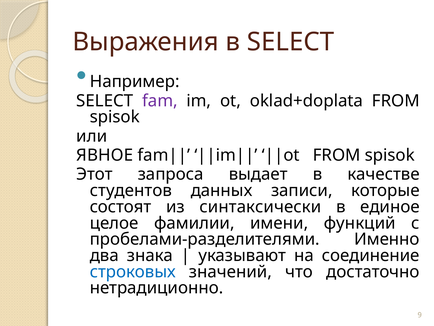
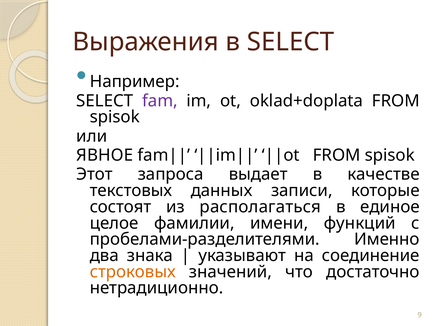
студентов: студентов -> текстовых (131, 190)
синтаксически: синтаксически -> располагаться (260, 207)
строковых colour: blue -> orange (133, 271)
